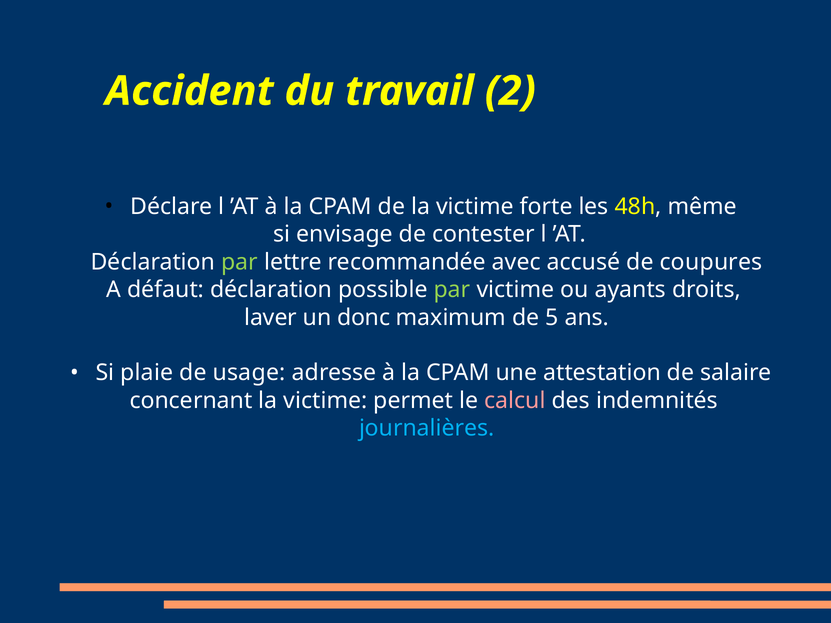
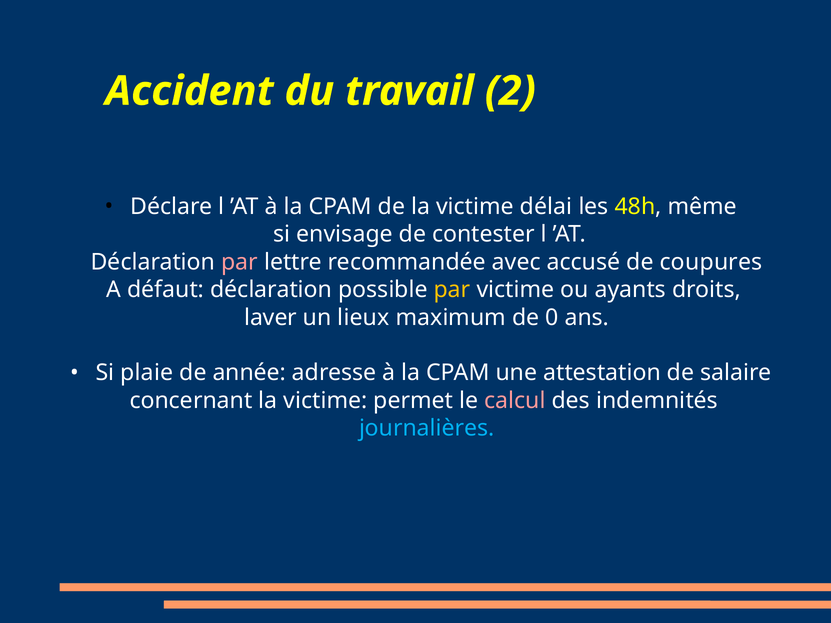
forte: forte -> délai (546, 207)
par colour: light green -> pink (240, 262)
par colour: light green -> yellow (452, 290)
donc: donc -> lieux (363, 318)
5: 5 -> 0 (552, 318)
usage: usage -> année (249, 373)
